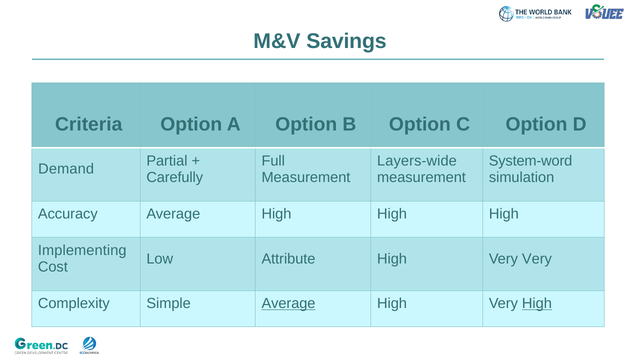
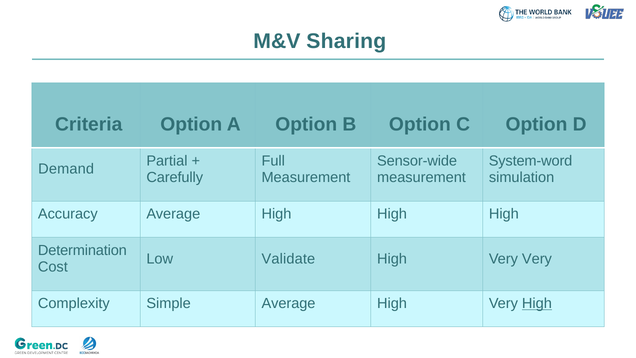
Savings: Savings -> Sharing (346, 41)
Layers-wide: Layers-wide -> Sensor-wide (417, 161)
Implementing: Implementing -> Determination (82, 250)
Attribute: Attribute -> Validate (288, 259)
Average underline: present -> none (289, 303)
